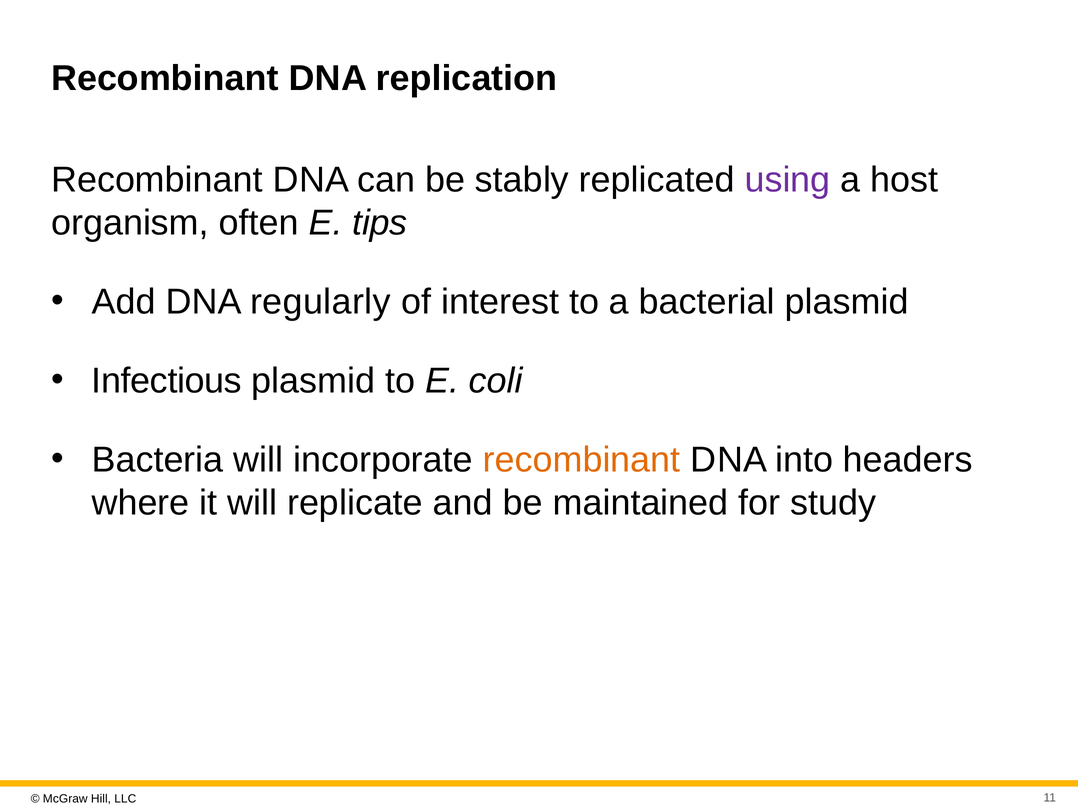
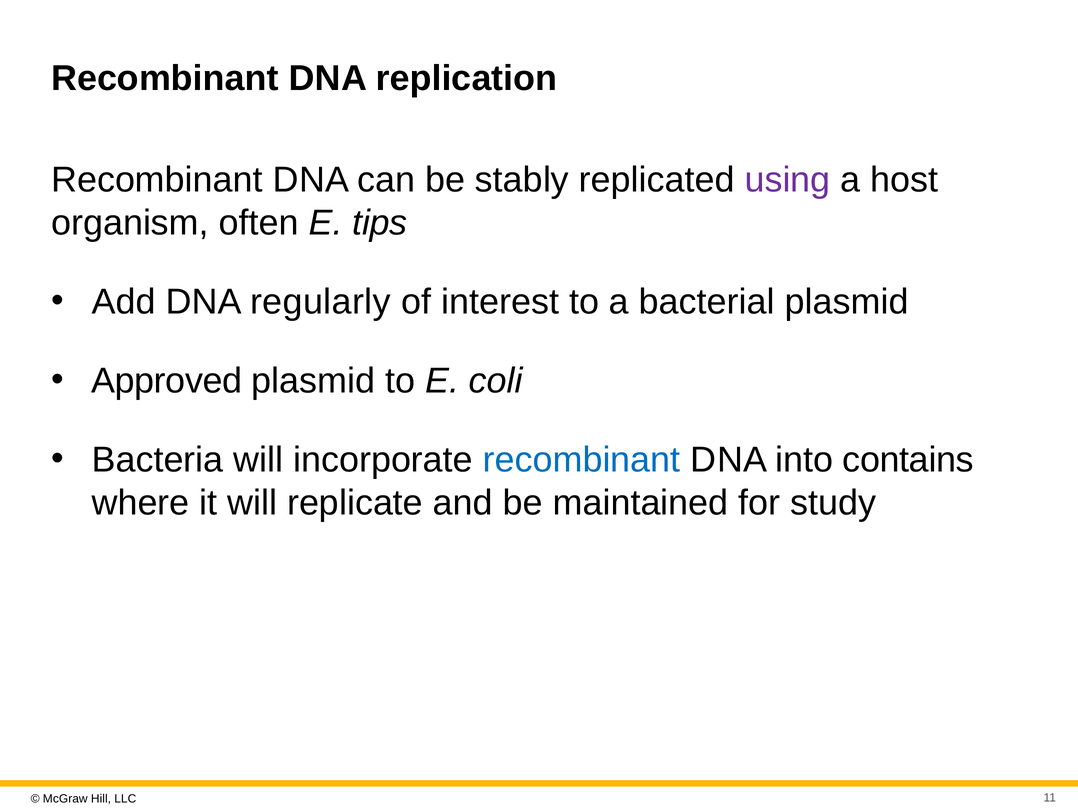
Infectious: Infectious -> Approved (167, 381)
recombinant colour: orange -> blue (582, 460)
headers: headers -> contains (908, 460)
